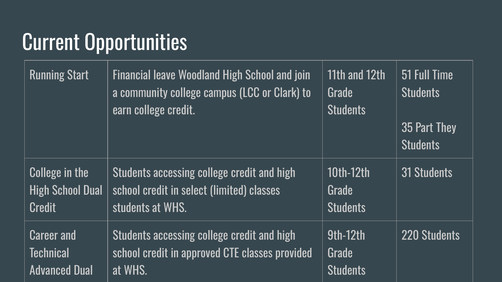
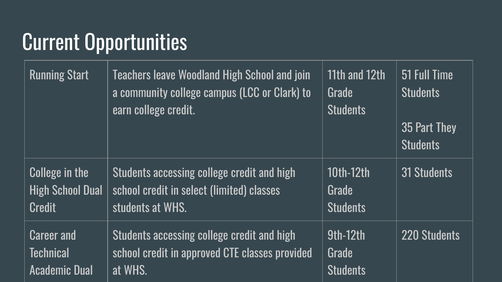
Financial: Financial -> Teachers (132, 76)
Advanced: Advanced -> Academic (50, 271)
